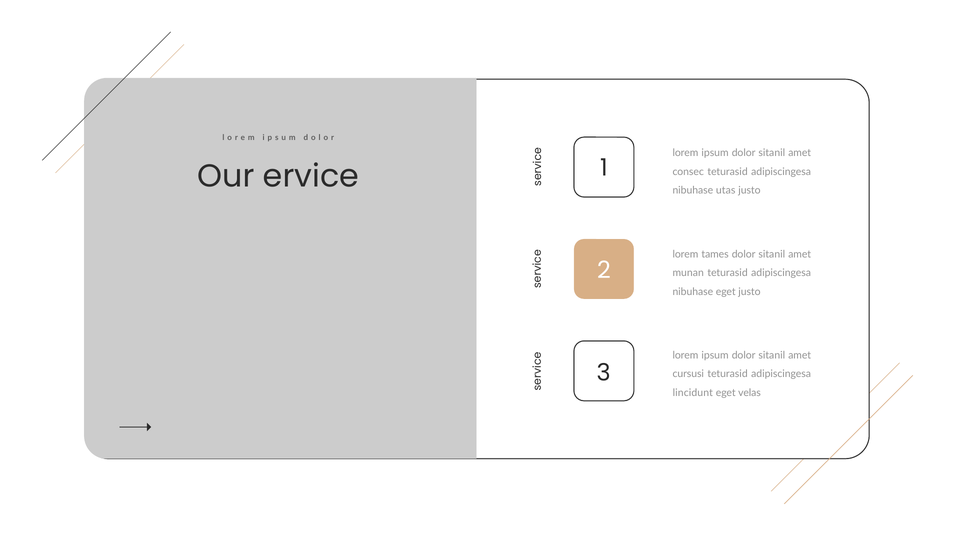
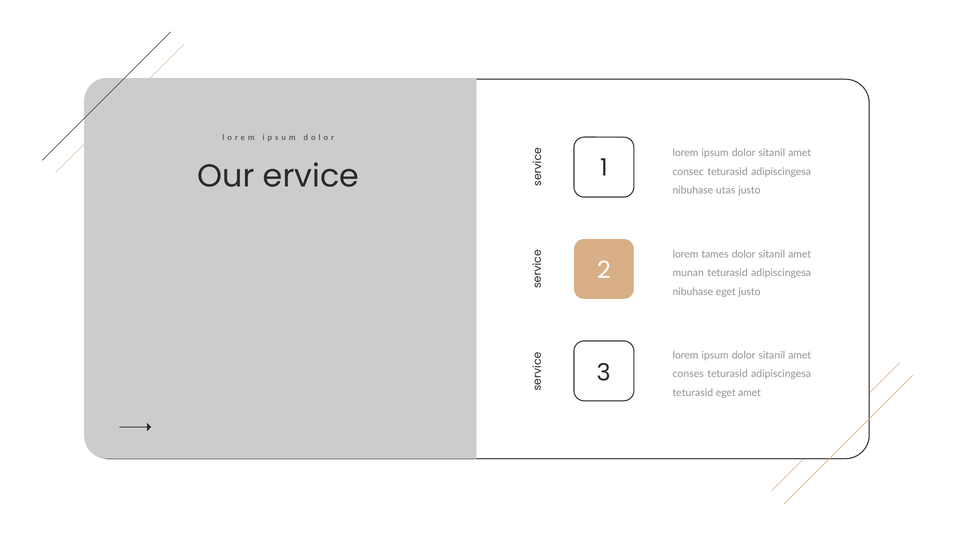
cursusi: cursusi -> conses (688, 374)
lincidunt: lincidunt -> teturasid (693, 393)
eget velas: velas -> amet (749, 393)
